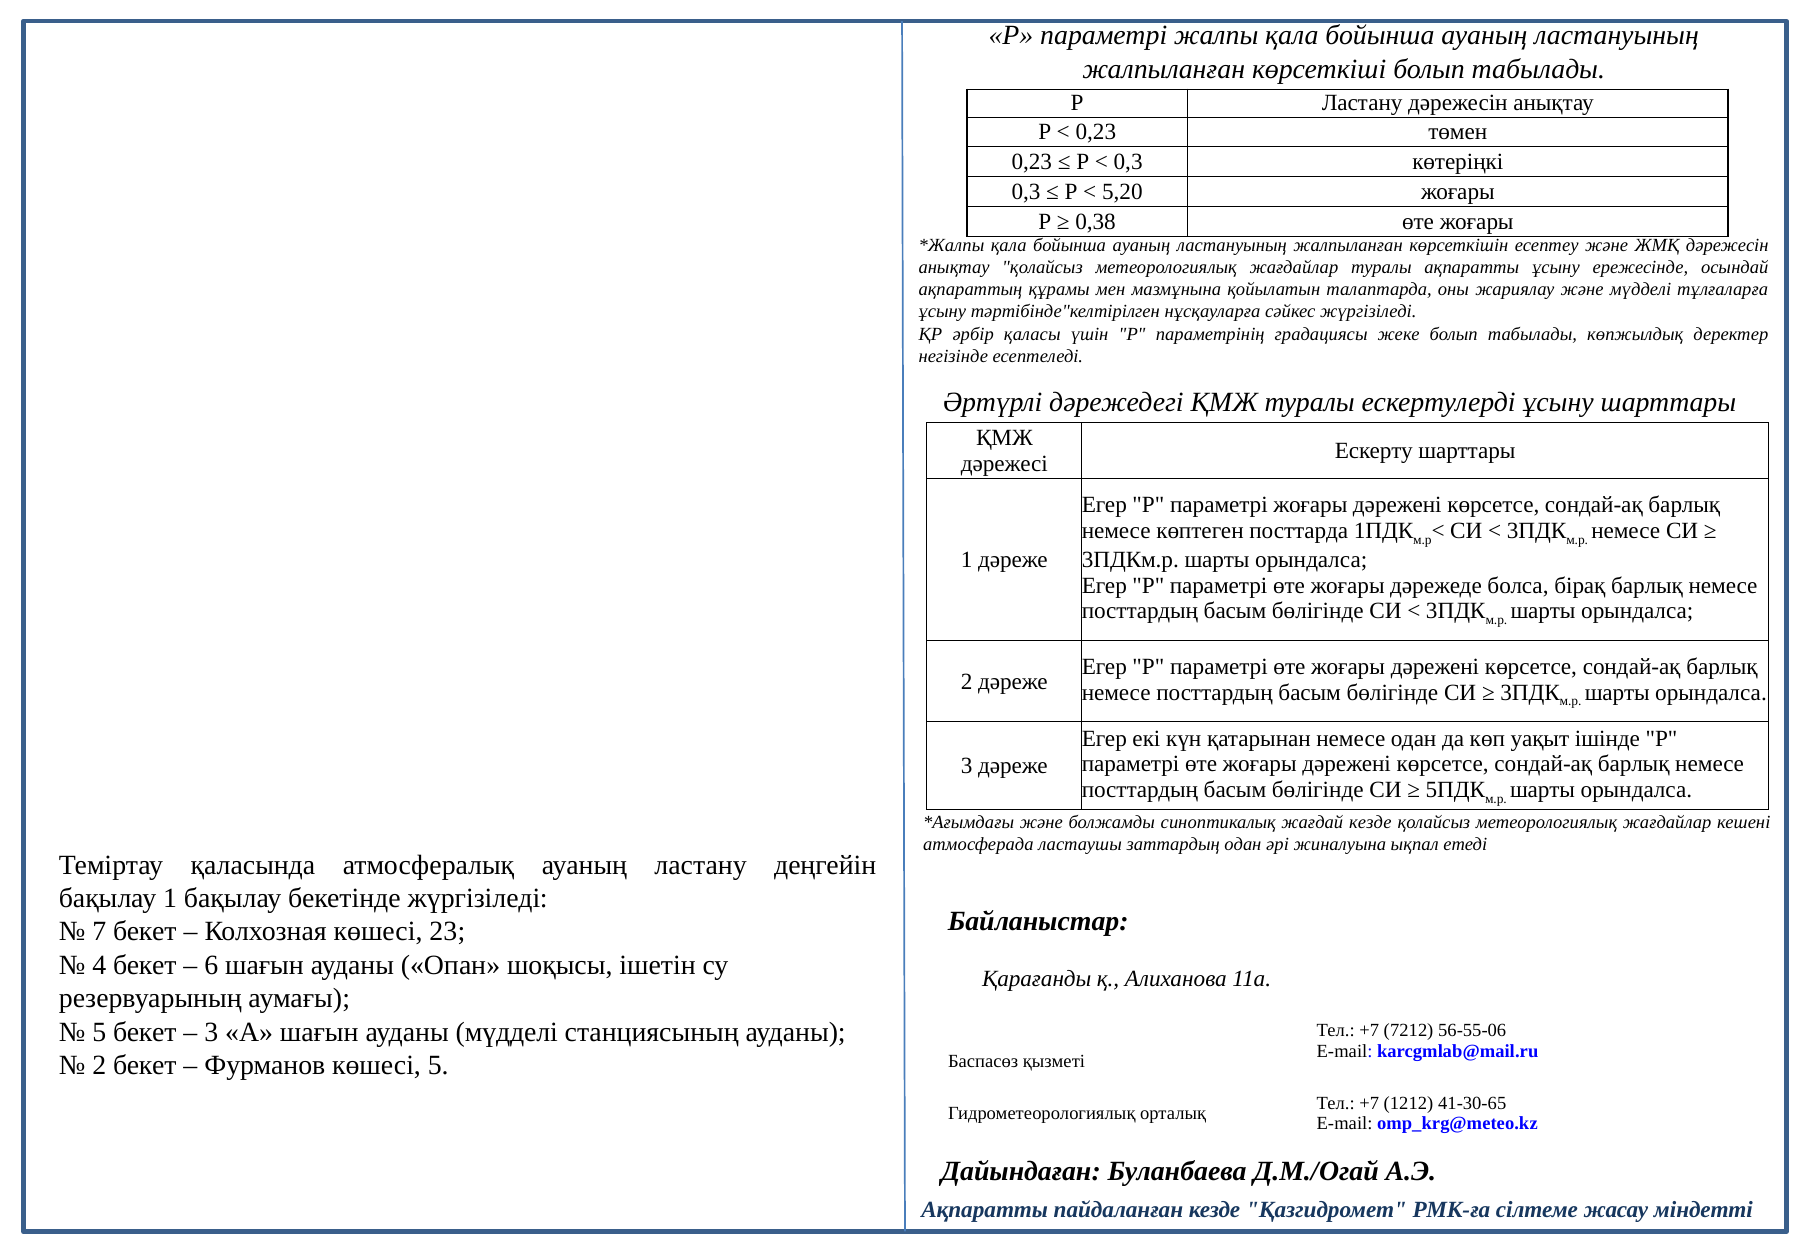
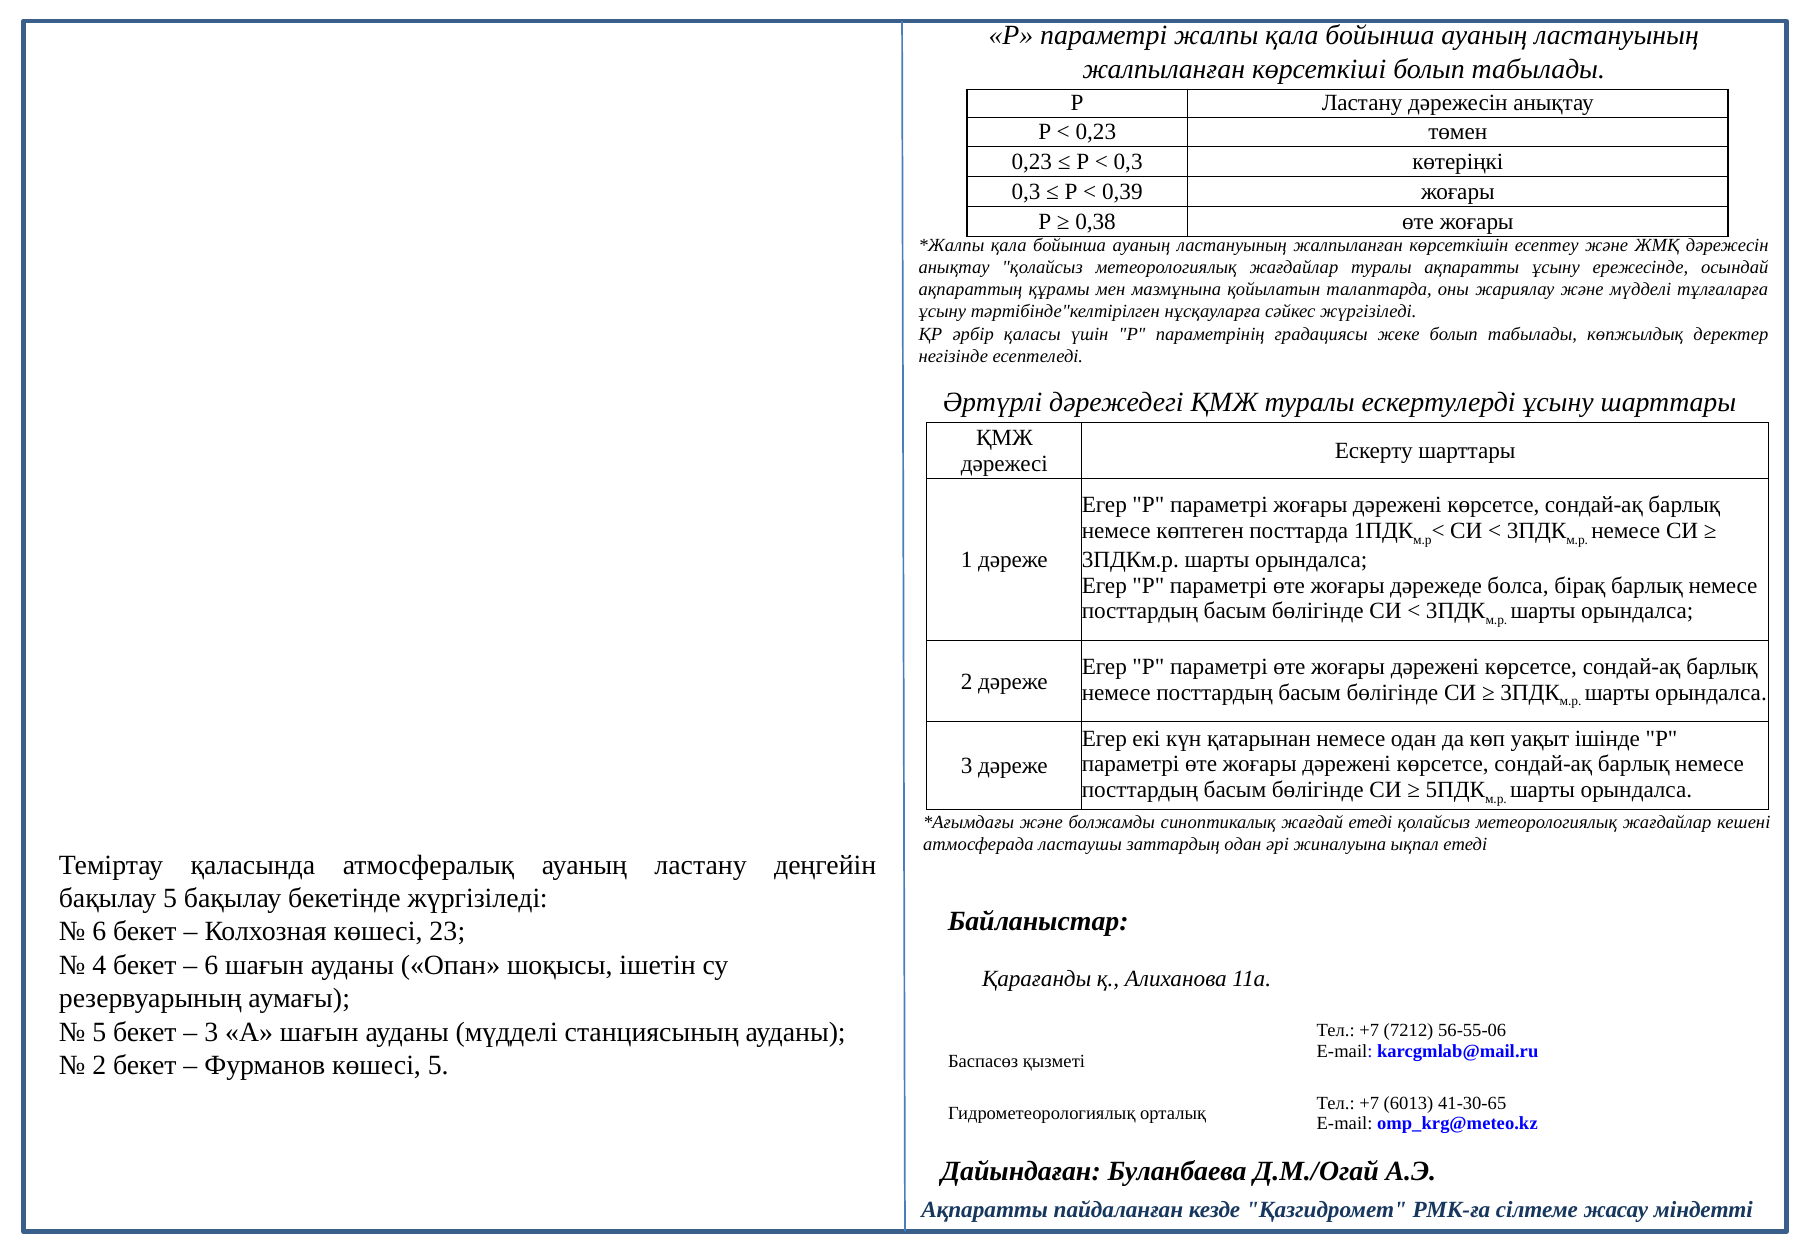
5,20: 5,20 -> 0,39 (1122, 192)
жағдай кезде: кезде -> етеді (1370, 823)
бақылау 1: 1 -> 5 (170, 898)
7: 7 -> 6 (99, 932)
1212: 1212 -> 6013 (1409, 1103)
